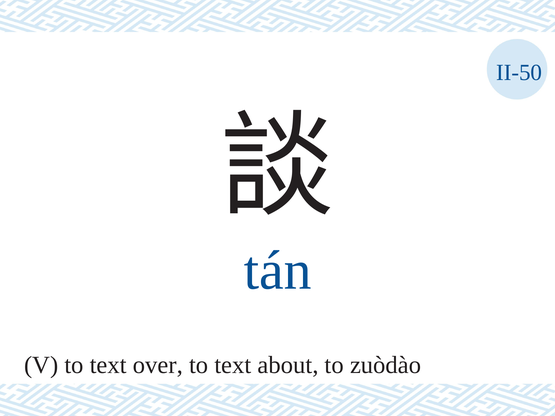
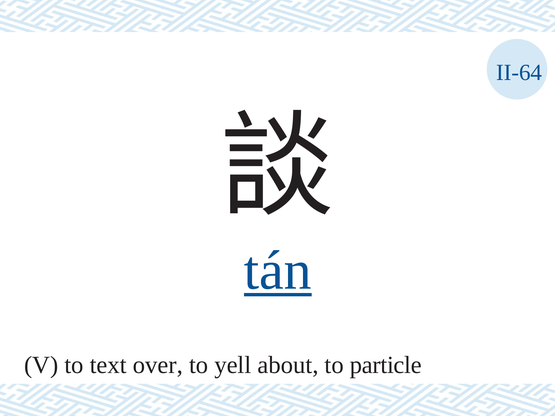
II-50: II-50 -> II-64 (519, 73)
tán underline: none -> present (278, 271)
over to text: text -> yell (233, 365)
zuòdào: zuòdào -> particle (386, 365)
